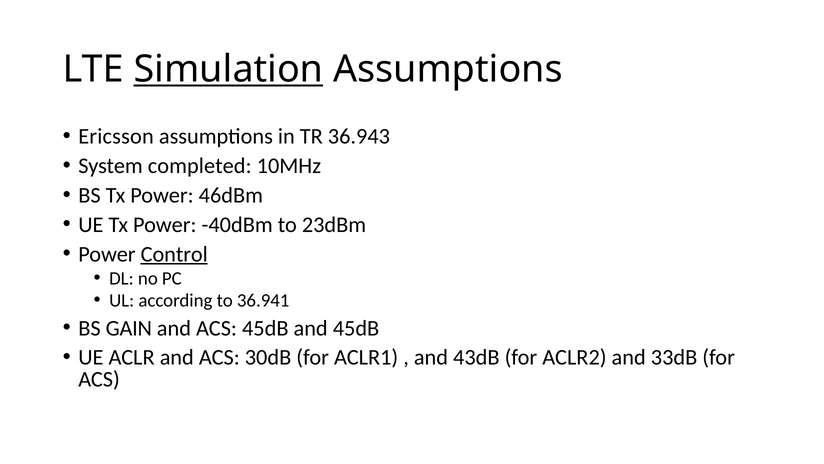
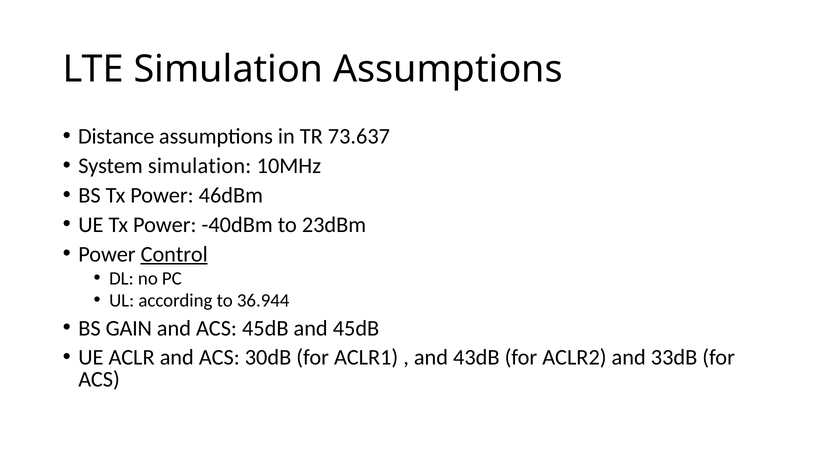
Simulation underline: present -> none (228, 69)
Ericsson: Ericsson -> Distance (116, 136)
36.943: 36.943 -> 73.637 (359, 136)
System completed: completed -> simulation (200, 166)
36.941: 36.941 -> 36.944 (263, 300)
